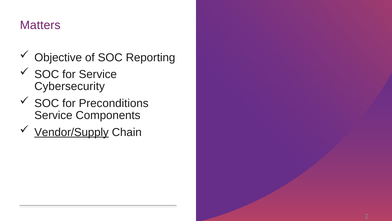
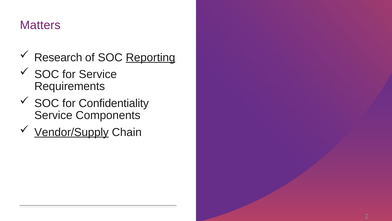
Objective: Objective -> Research (58, 57)
Reporting underline: none -> present (151, 57)
Cybersecurity: Cybersecurity -> Requirements (70, 86)
Preconditions: Preconditions -> Confidentiality (114, 103)
